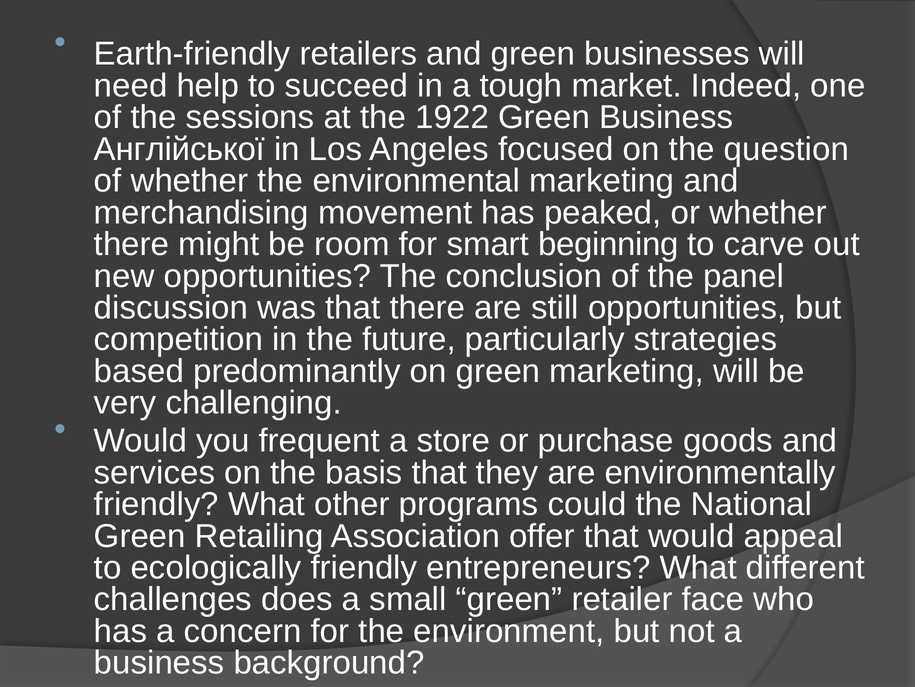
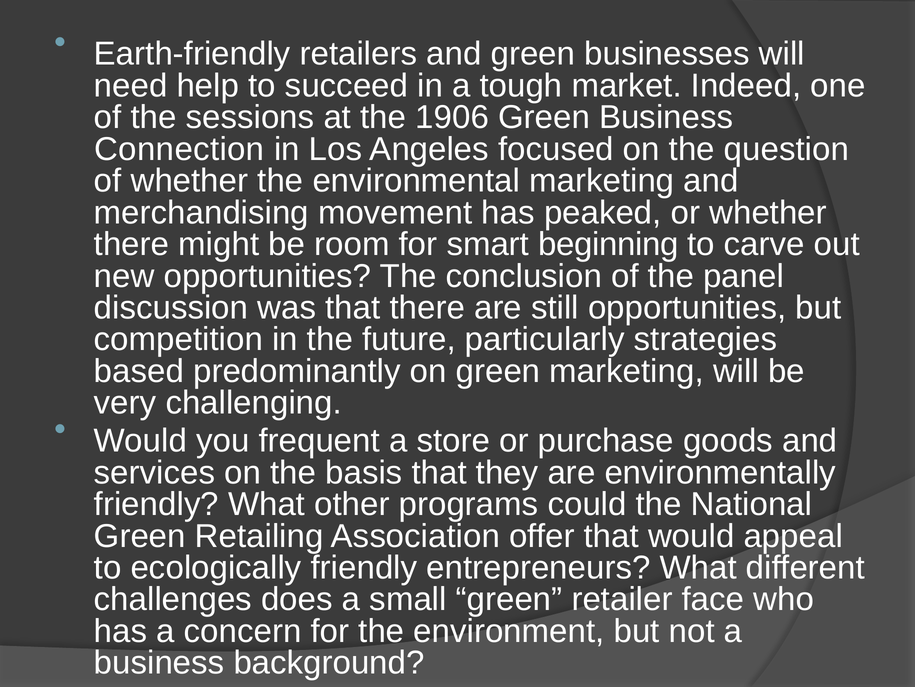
1922: 1922 -> 1906 (452, 117)
Англійської: Англійської -> Connection (179, 149)
